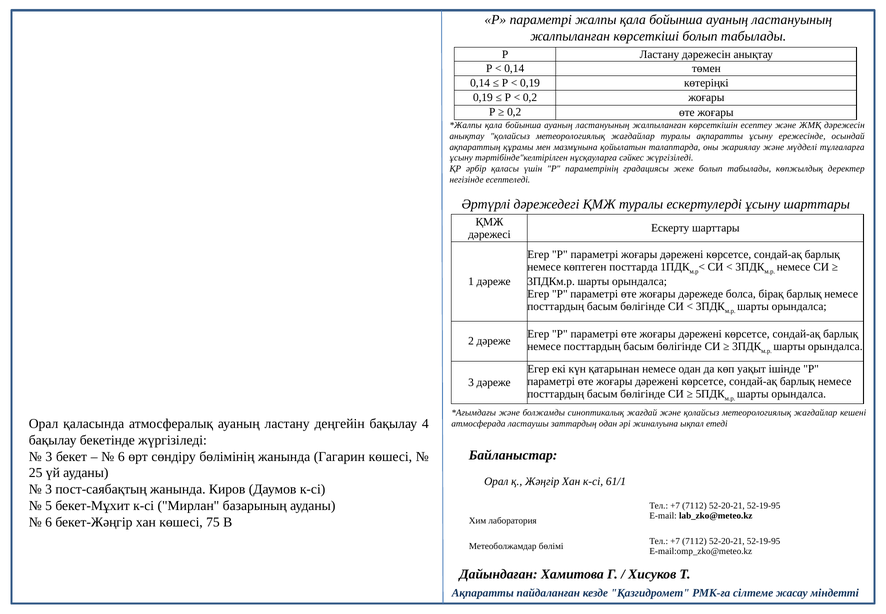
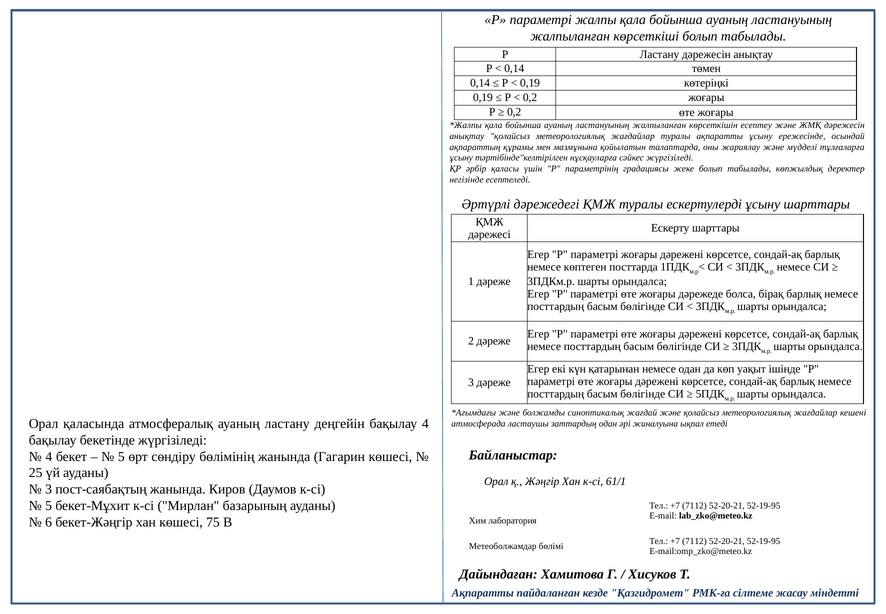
3: 3 -> 4 (49, 456)
6: 6 -> 5 (121, 456)
